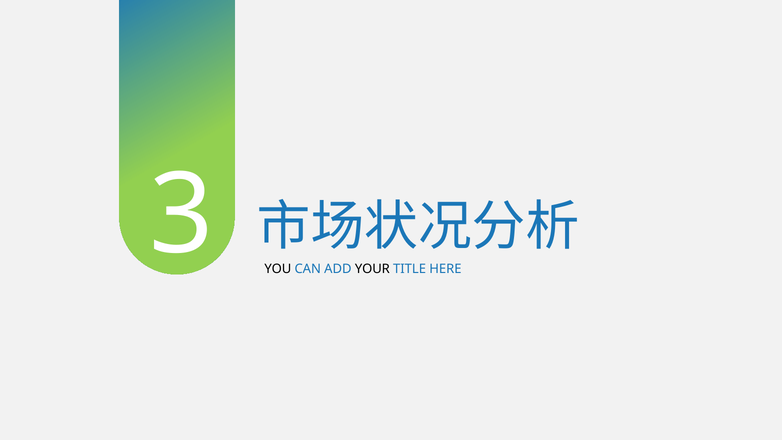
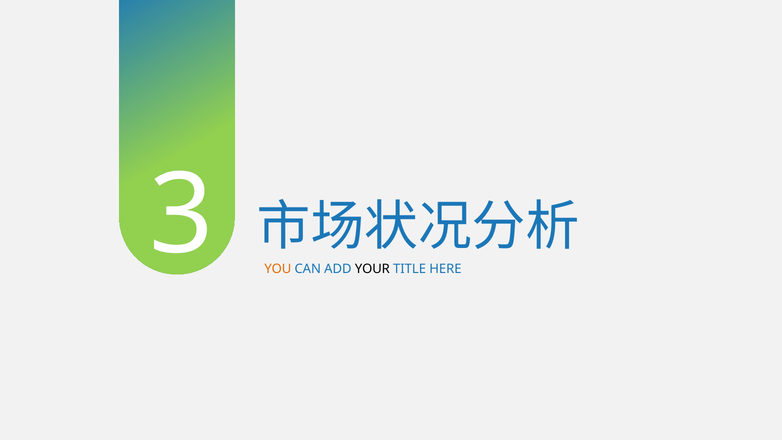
YOU colour: black -> orange (278, 269)
